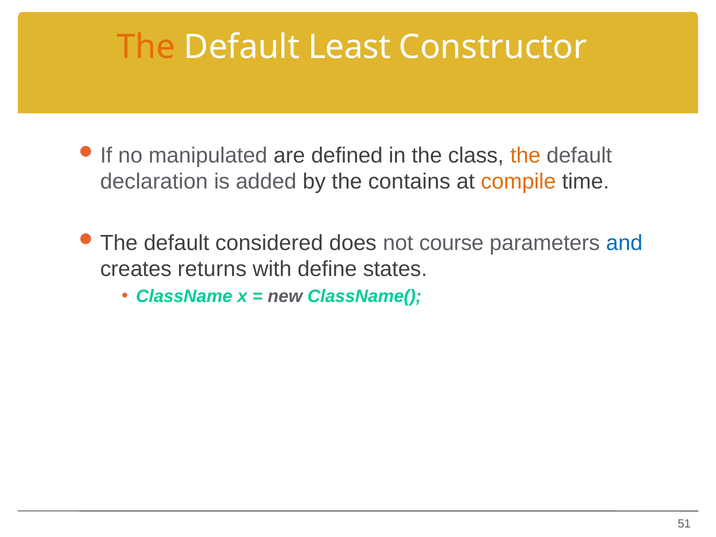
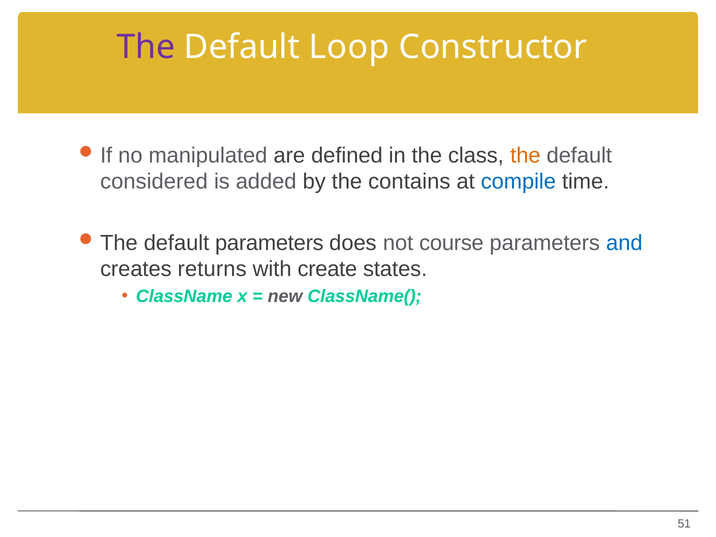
The colour: orange -> purple (146, 47)
Least: Least -> Loop (349, 47)
declaration: declaration -> considered (154, 182)
compile colour: orange -> blue (518, 182)
default considered: considered -> parameters (269, 243)
define: define -> create (327, 269)
